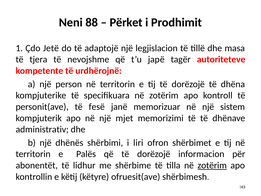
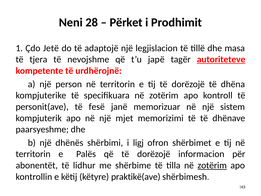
88: 88 -> 28 (92, 22)
autoriteteve underline: none -> present (221, 59)
administrativ: administrativ -> paarsyeshme (42, 129)
liri: liri -> ligj (138, 143)
ofruesit(ave: ofruesit(ave -> praktikë(ave (136, 176)
